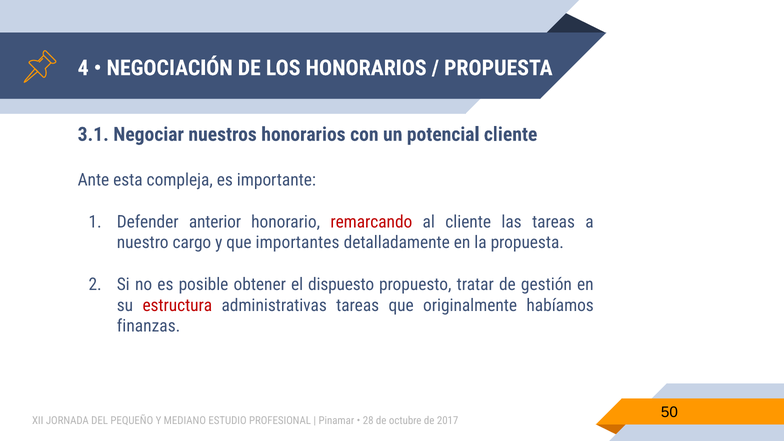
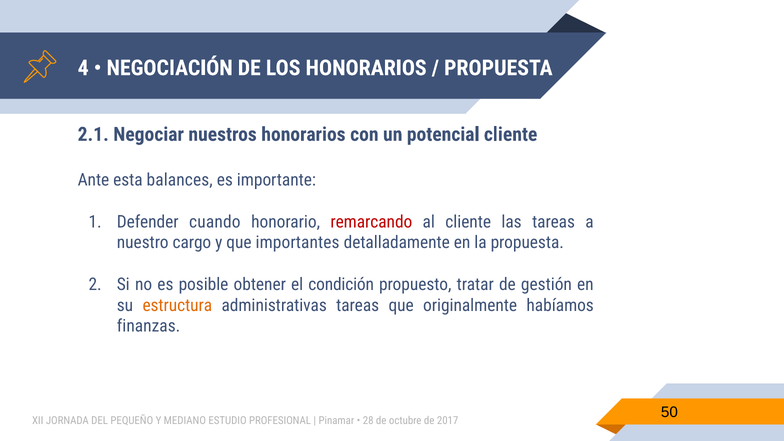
3.1: 3.1 -> 2.1 (93, 134)
compleja: compleja -> balances (180, 180)
anterior: anterior -> cuando (215, 222)
dispuesto: dispuesto -> condición (341, 284)
estructura colour: red -> orange (177, 305)
